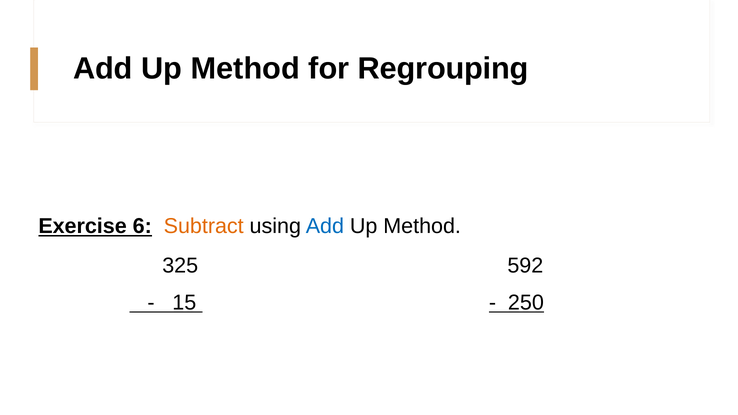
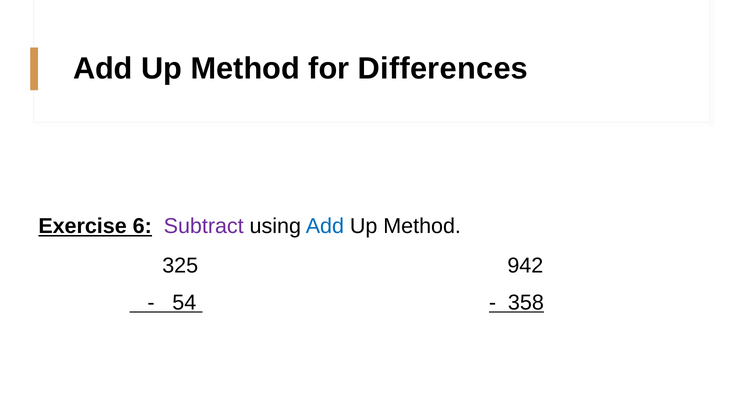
Regrouping: Regrouping -> Differences (443, 69)
Subtract colour: orange -> purple (204, 226)
592: 592 -> 942 (525, 266)
15: 15 -> 54 (184, 303)
250: 250 -> 358 (526, 303)
